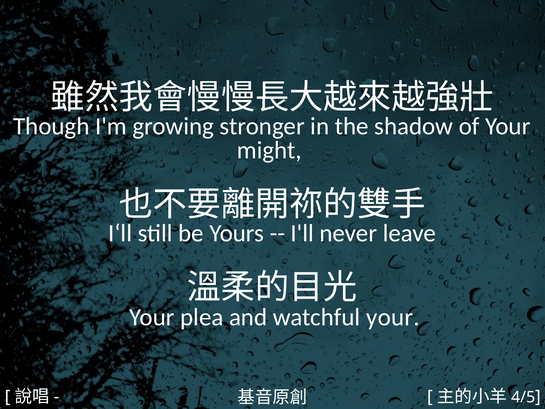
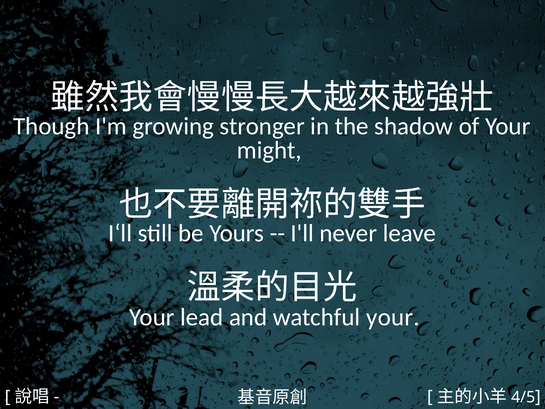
plea: plea -> lead (202, 317)
